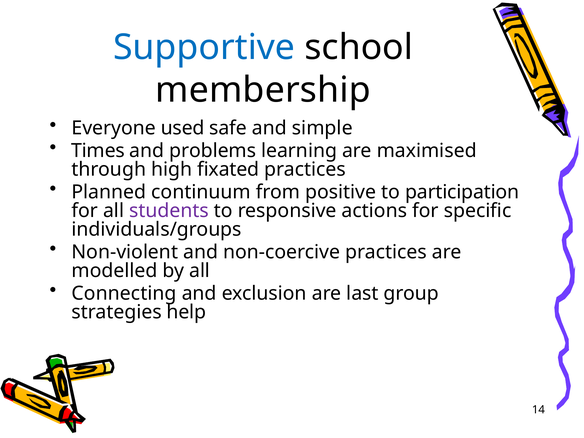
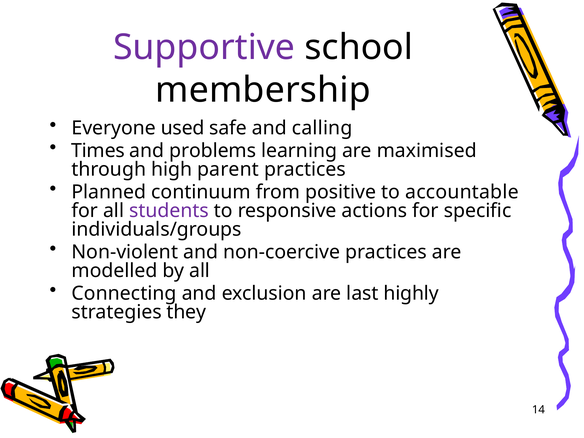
Supportive colour: blue -> purple (204, 47)
simple: simple -> calling (322, 128)
fixated: fixated -> parent (228, 170)
participation: participation -> accountable (462, 192)
group: group -> highly (411, 293)
help: help -> they (186, 312)
